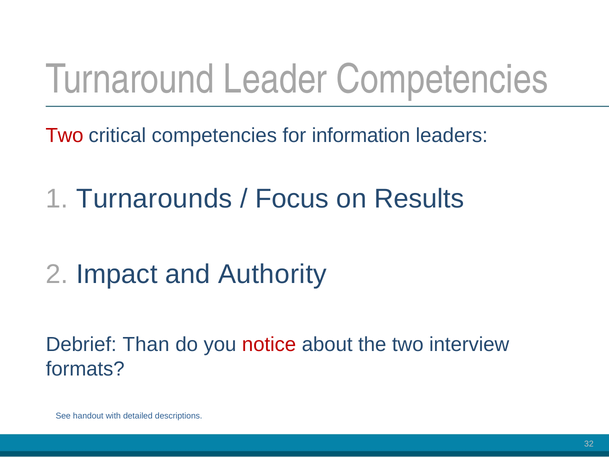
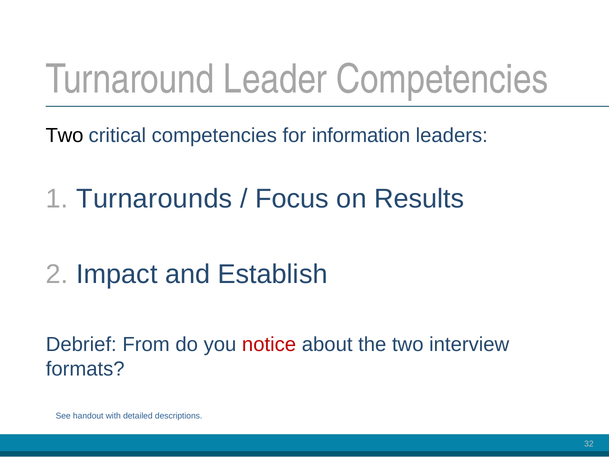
Two colour: red -> black (64, 135)
Authority: Authority -> Establish (273, 274)
Than: Than -> From (146, 345)
